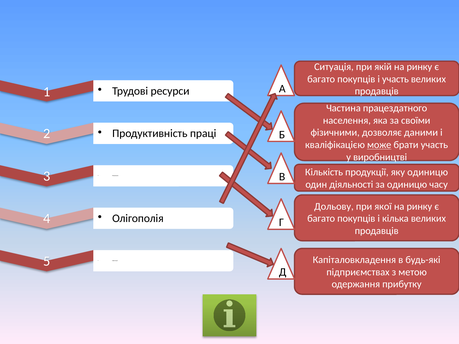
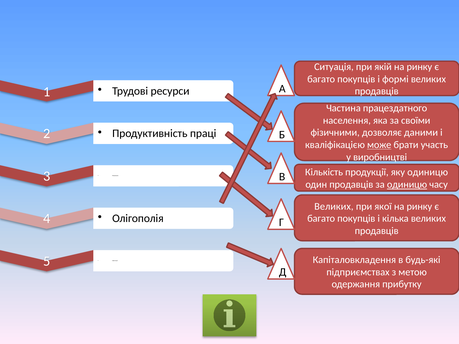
і участь: участь -> формі (395, 79)
один діяльності: діяльності -> продавців (351, 185)
одиницю underline: none -> present (407, 185)
Дольову: Дольову -> Великих (334, 206)
